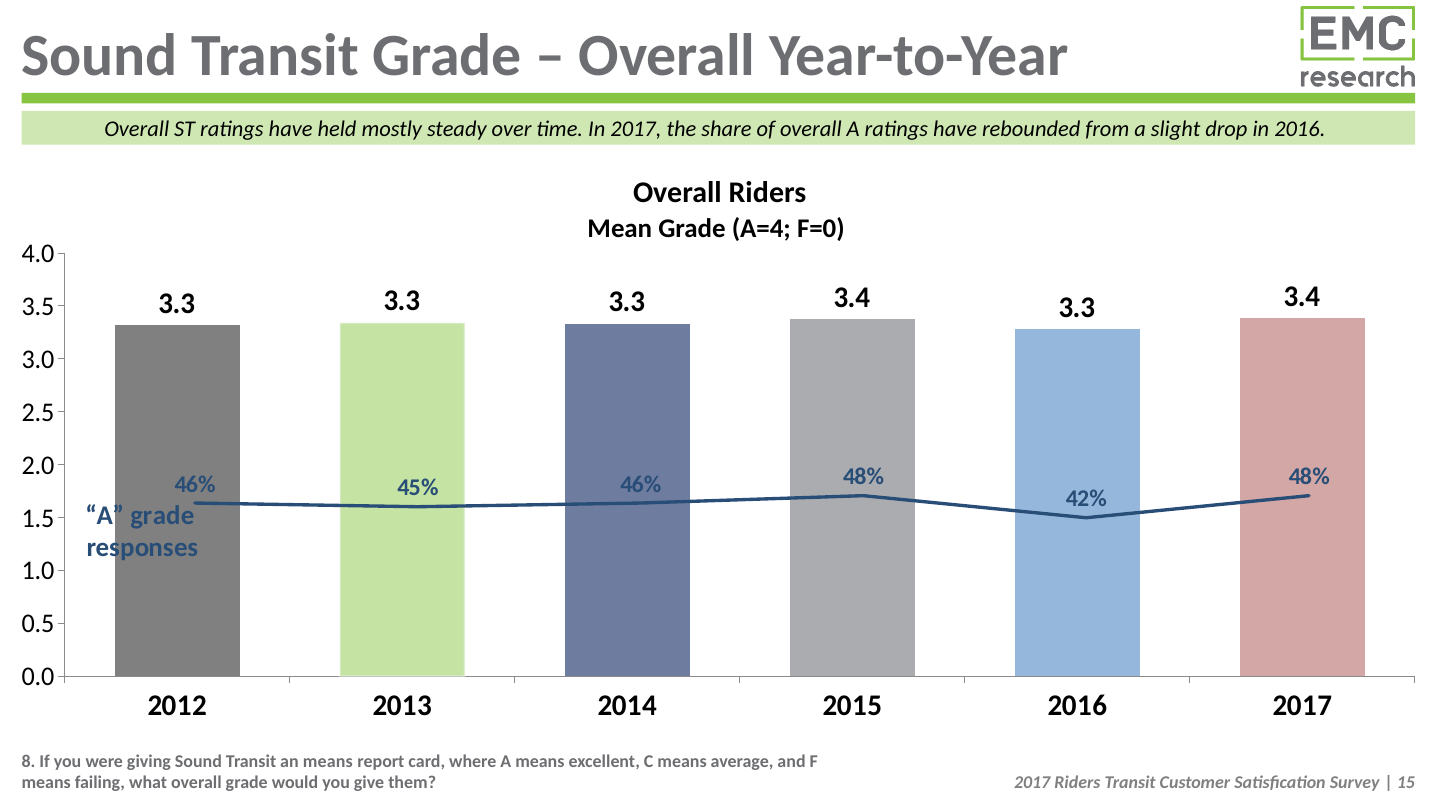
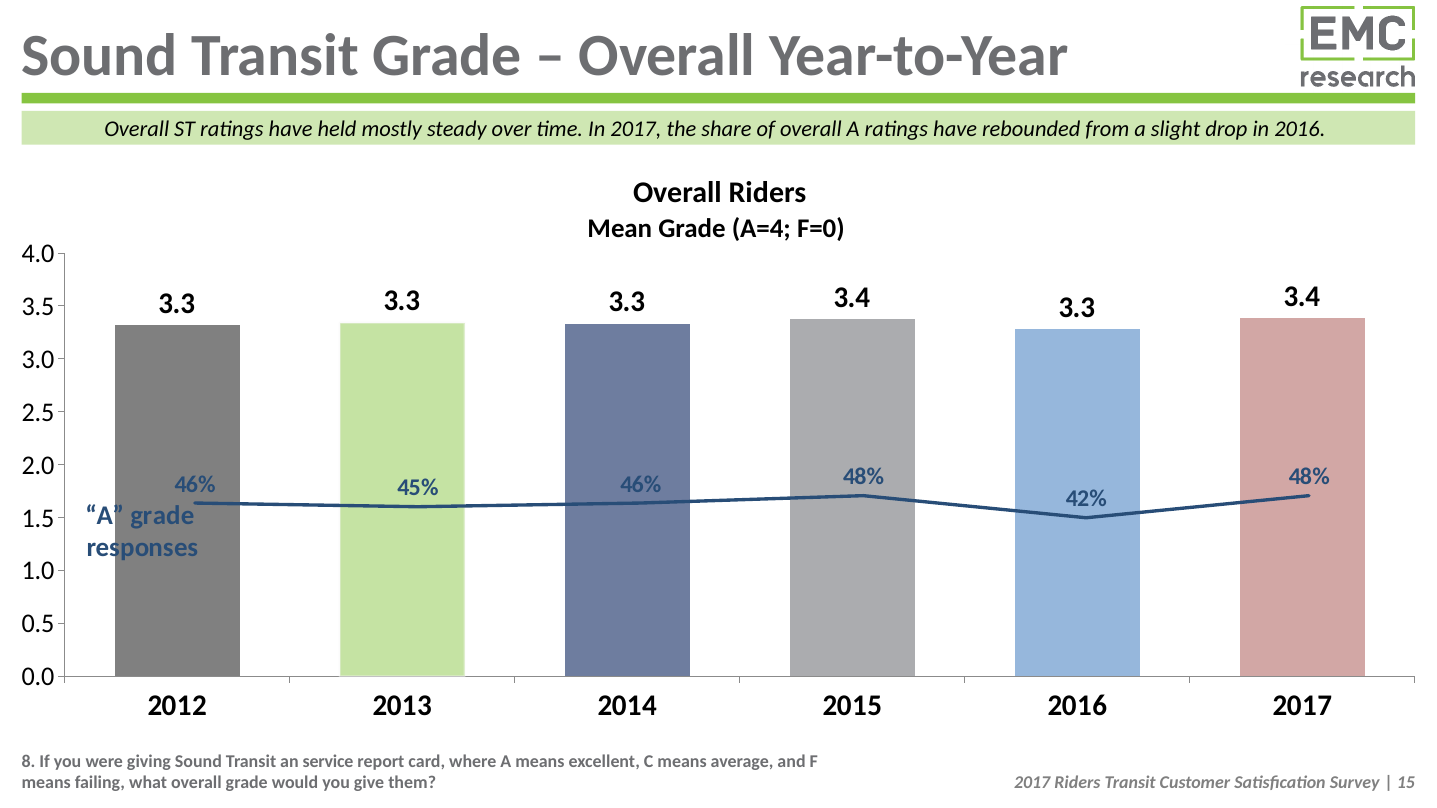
an means: means -> service (328, 761)
